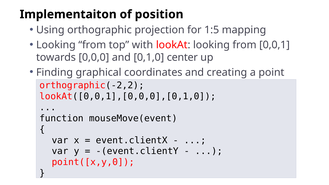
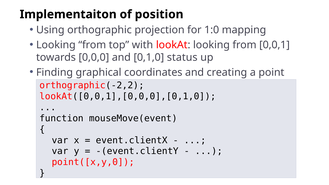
1:5: 1:5 -> 1:0 (212, 30)
center: center -> status (182, 57)
